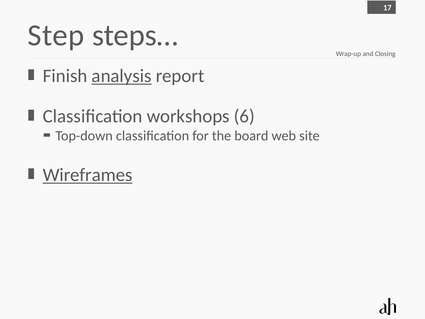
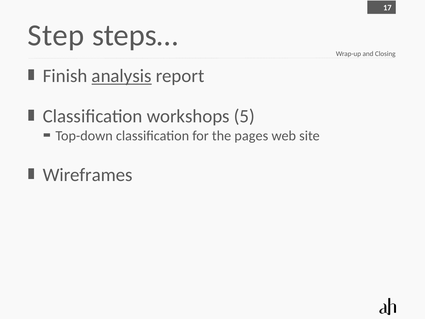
6: 6 -> 5 (244, 116)
board: board -> pages (251, 136)
Wireframes underline: present -> none (88, 175)
